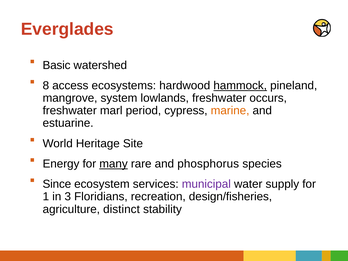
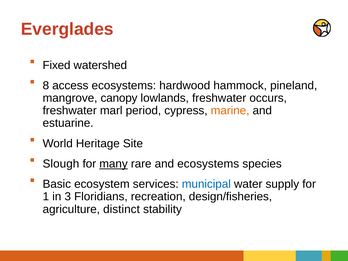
Basic: Basic -> Fixed (57, 65)
hammock underline: present -> none (240, 86)
system: system -> canopy (119, 98)
Energy: Energy -> Slough (61, 164)
and phosphorus: phosphorus -> ecosystems (208, 164)
Since: Since -> Basic (57, 184)
municipal colour: purple -> blue (206, 184)
